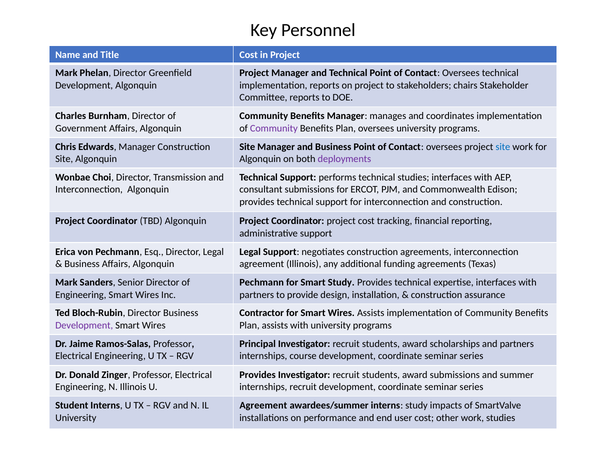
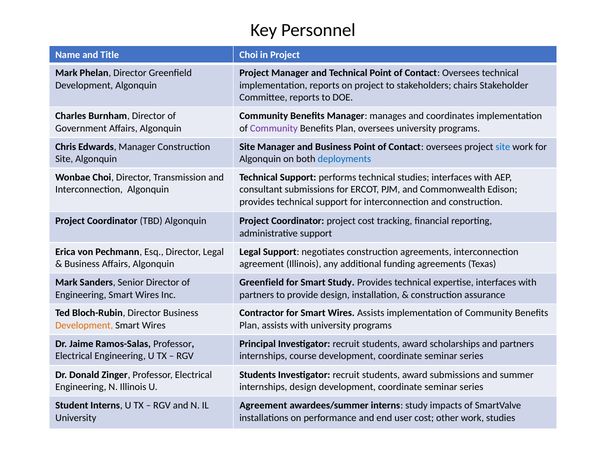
Title Cost: Cost -> Choi (249, 55)
deployments colour: purple -> blue (344, 159)
Pechmann: Pechmann -> Greenfield (262, 283)
Development colour: purple -> orange (84, 326)
Provides: Provides -> Students (258, 375)
internships recruit: recruit -> design (303, 388)
